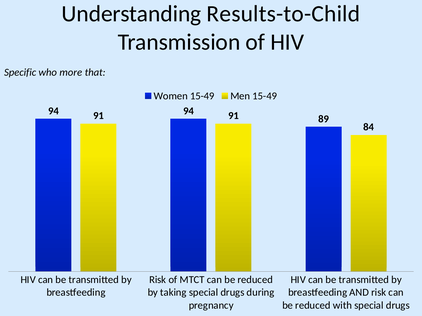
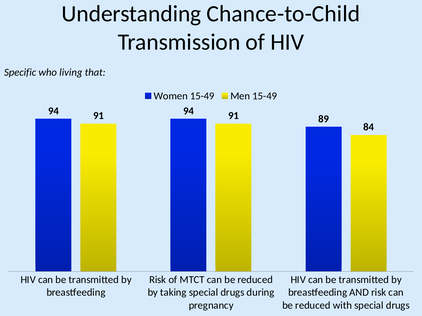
Results-to-Child: Results-to-Child -> Chance-to-Child (283, 14)
more: more -> living (71, 72)
